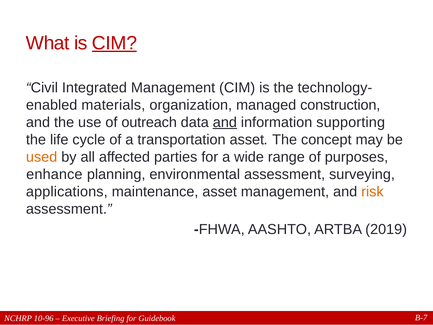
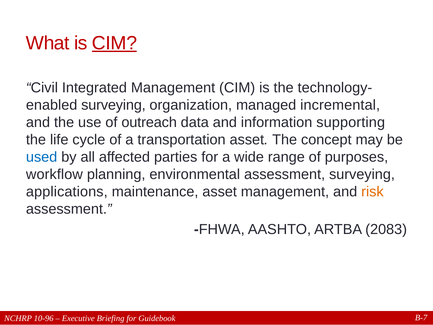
materials: materials -> surveying (113, 105)
construction: construction -> incremental (340, 105)
and underline: present -> none (225, 122)
used colour: orange -> blue (42, 157)
enhance: enhance -> workflow (54, 174)
2019: 2019 -> 2083 (386, 229)
